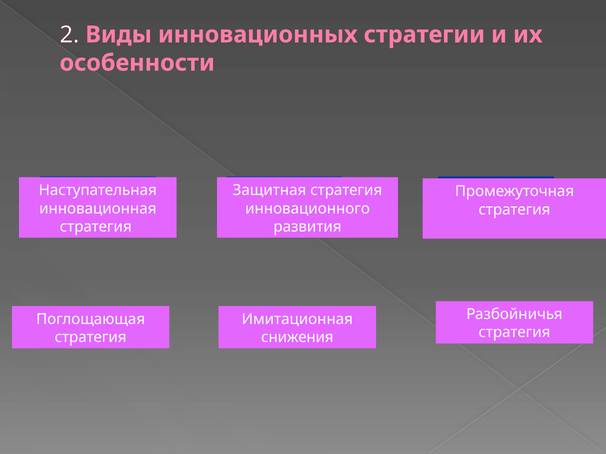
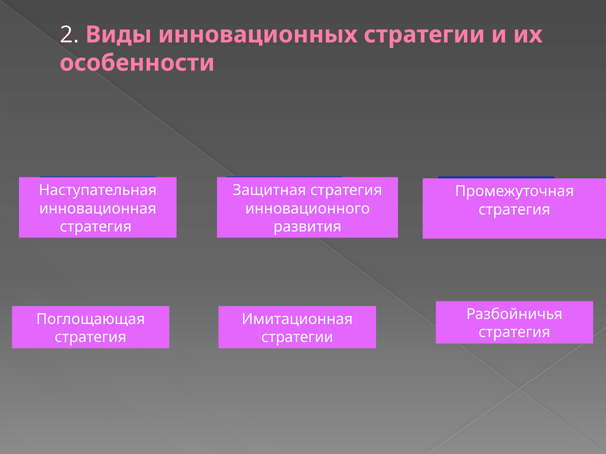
снижения: снижения -> стратегии (297, 338)
